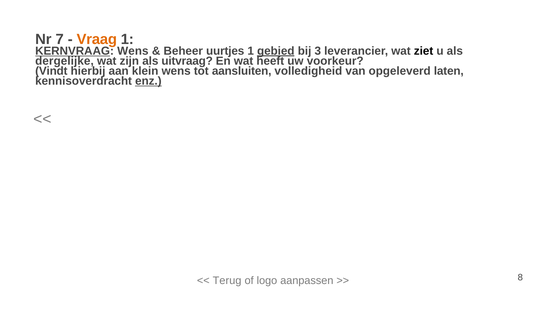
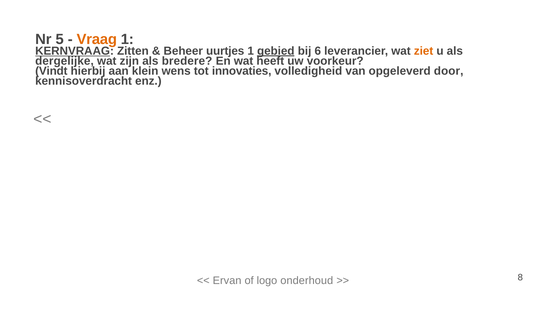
7: 7 -> 5 (60, 39)
KERNVRAAG Wens: Wens -> Zitten (133, 51)
3: 3 -> 6 (318, 51)
ziet colour: black -> orange (424, 51)
uitvraag: uitvraag -> bredere (187, 61)
aansluiten: aansluiten -> innovaties (242, 71)
laten: laten -> door (449, 71)
enz underline: present -> none (148, 81)
Terug: Terug -> Ervan (227, 281)
aanpassen: aanpassen -> onderhoud (307, 281)
